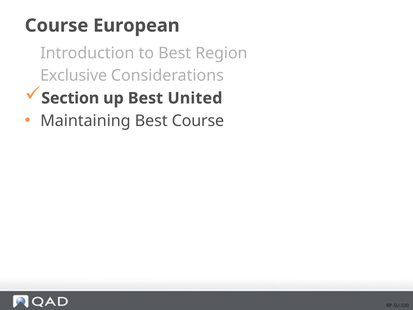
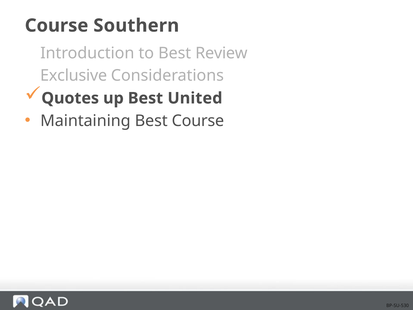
European: European -> Southern (136, 26)
Region: Region -> Review (221, 53)
Section: Section -> Quotes (70, 98)
